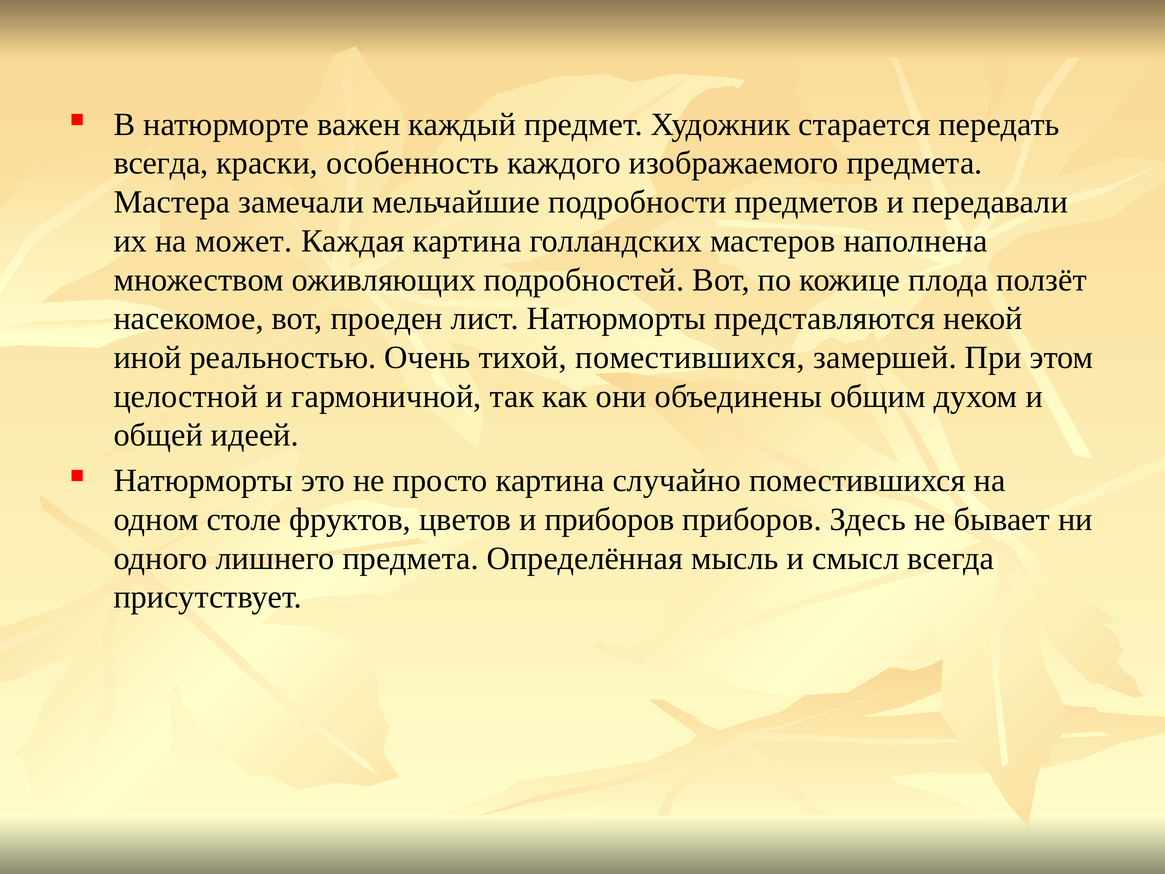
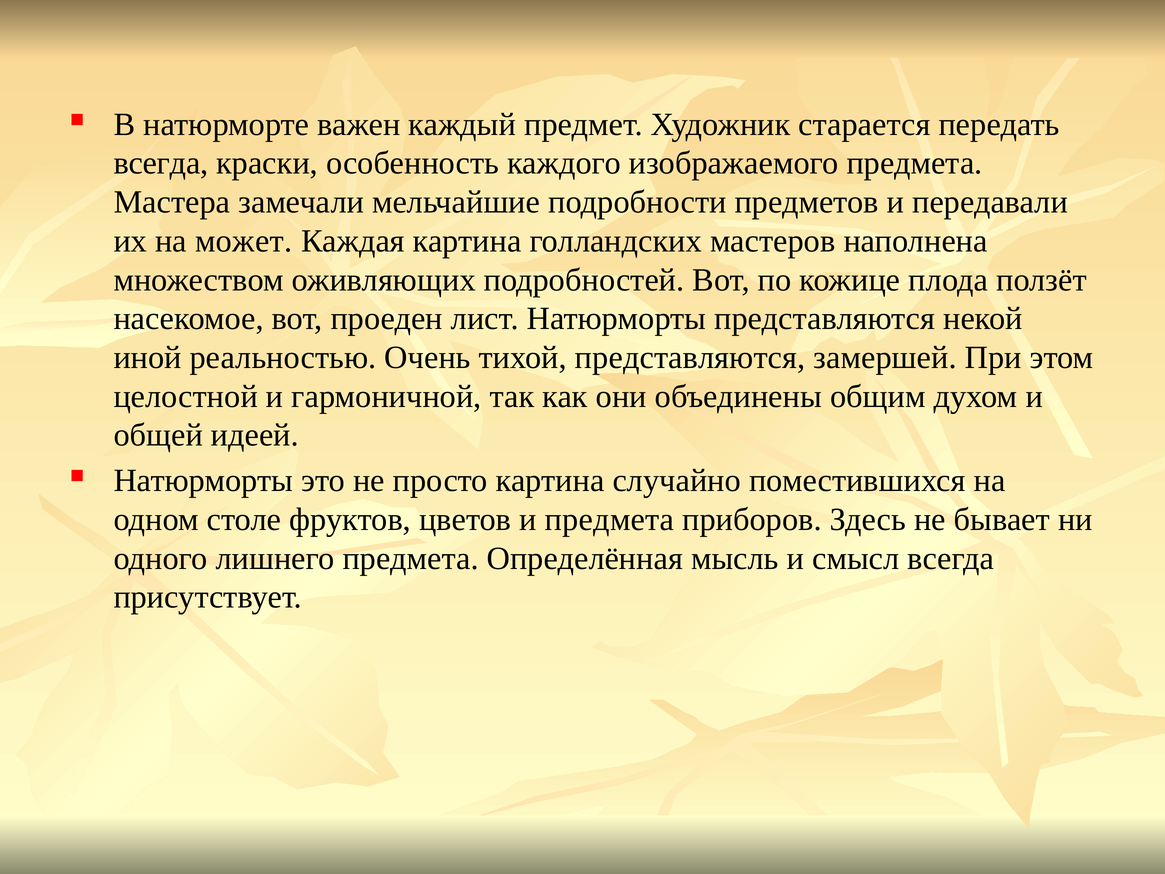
тихой поместившихся: поместившихся -> представляются (690, 357)
и приборов: приборов -> предмета (609, 519)
